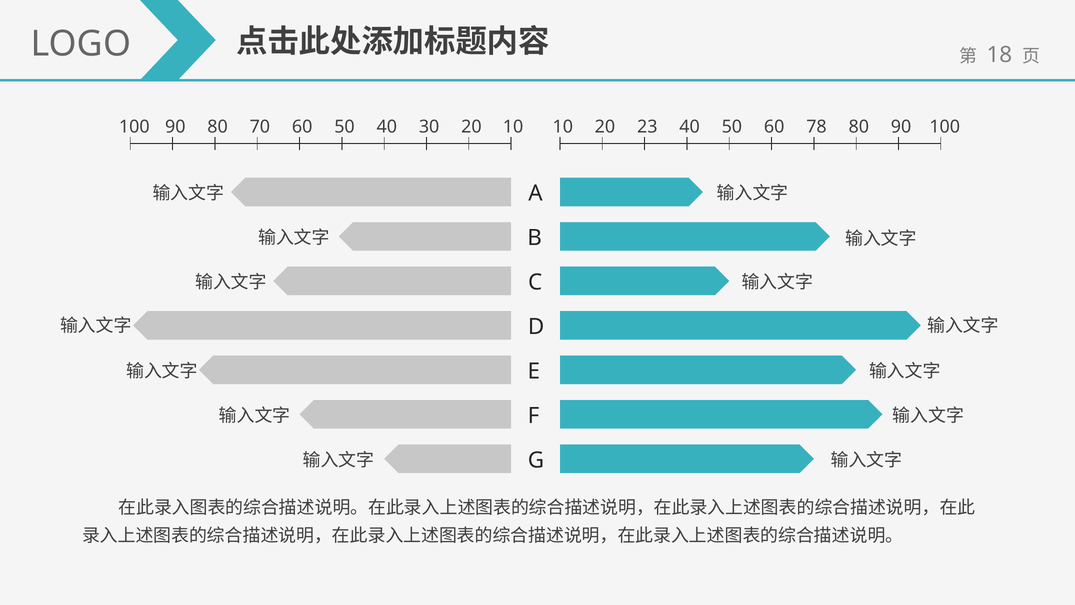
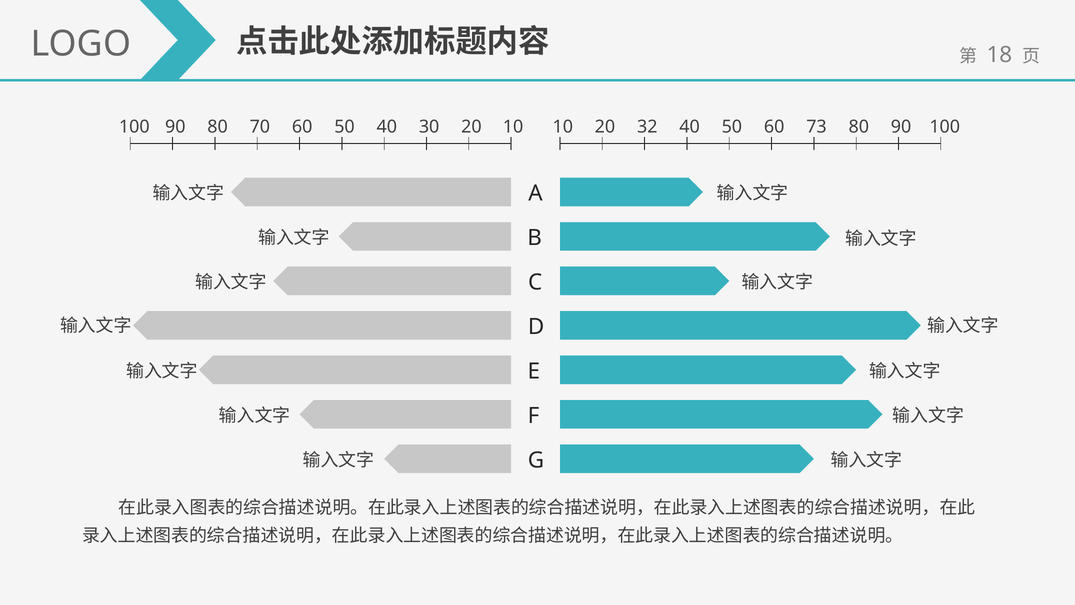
23: 23 -> 32 (647, 127)
78: 78 -> 73 (816, 127)
